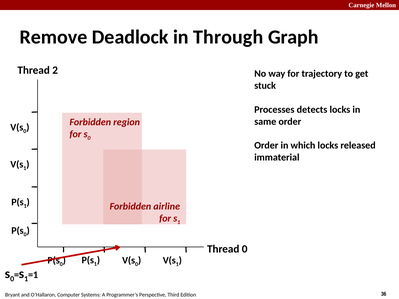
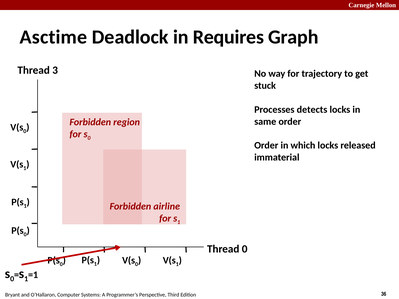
Remove: Remove -> Asctime (53, 37)
Through: Through -> Requires (228, 37)
2: 2 -> 3 (55, 70)
